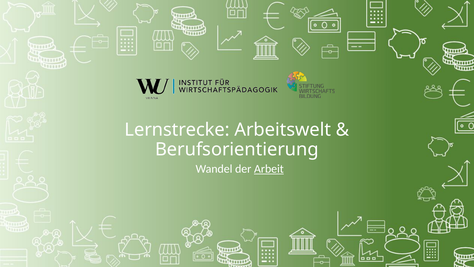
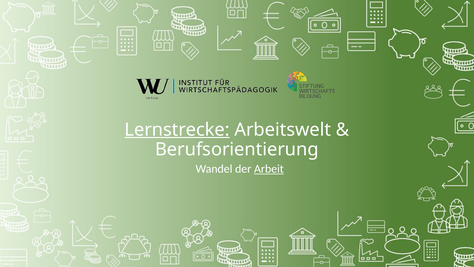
Lernstrecke underline: none -> present (177, 129)
